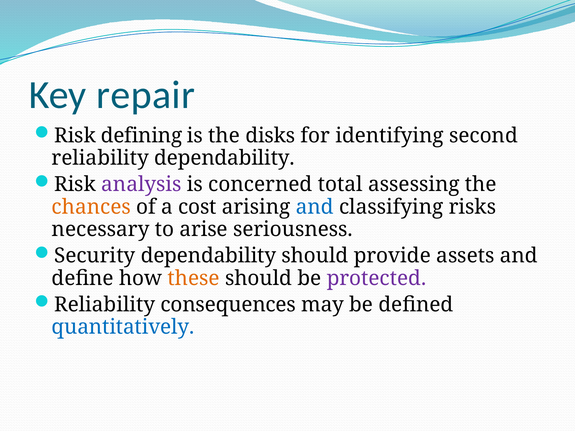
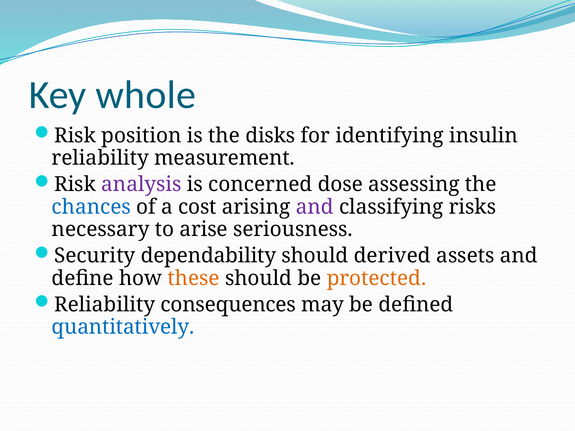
repair: repair -> whole (146, 95)
defining: defining -> position (141, 136)
second: second -> insulin (483, 136)
reliability dependability: dependability -> measurement (225, 158)
total: total -> dose (340, 185)
chances colour: orange -> blue (91, 207)
and colour: blue -> purple (315, 207)
provide: provide -> derived (392, 256)
protected colour: purple -> orange (376, 278)
